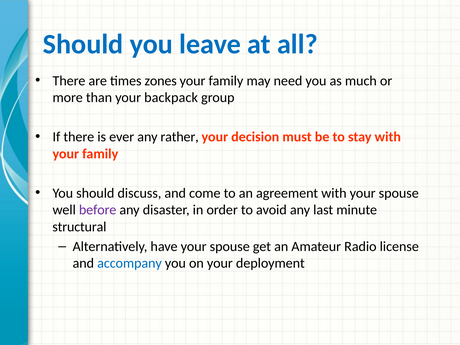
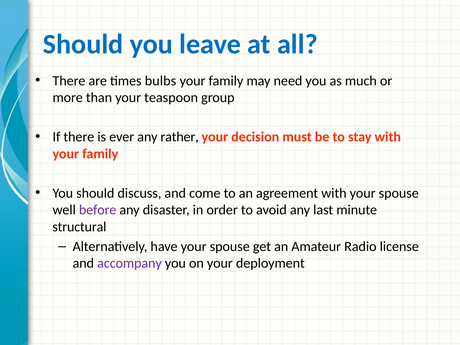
zones: zones -> bulbs (161, 81)
backpack: backpack -> teaspoon (171, 98)
accompany colour: blue -> purple (130, 263)
